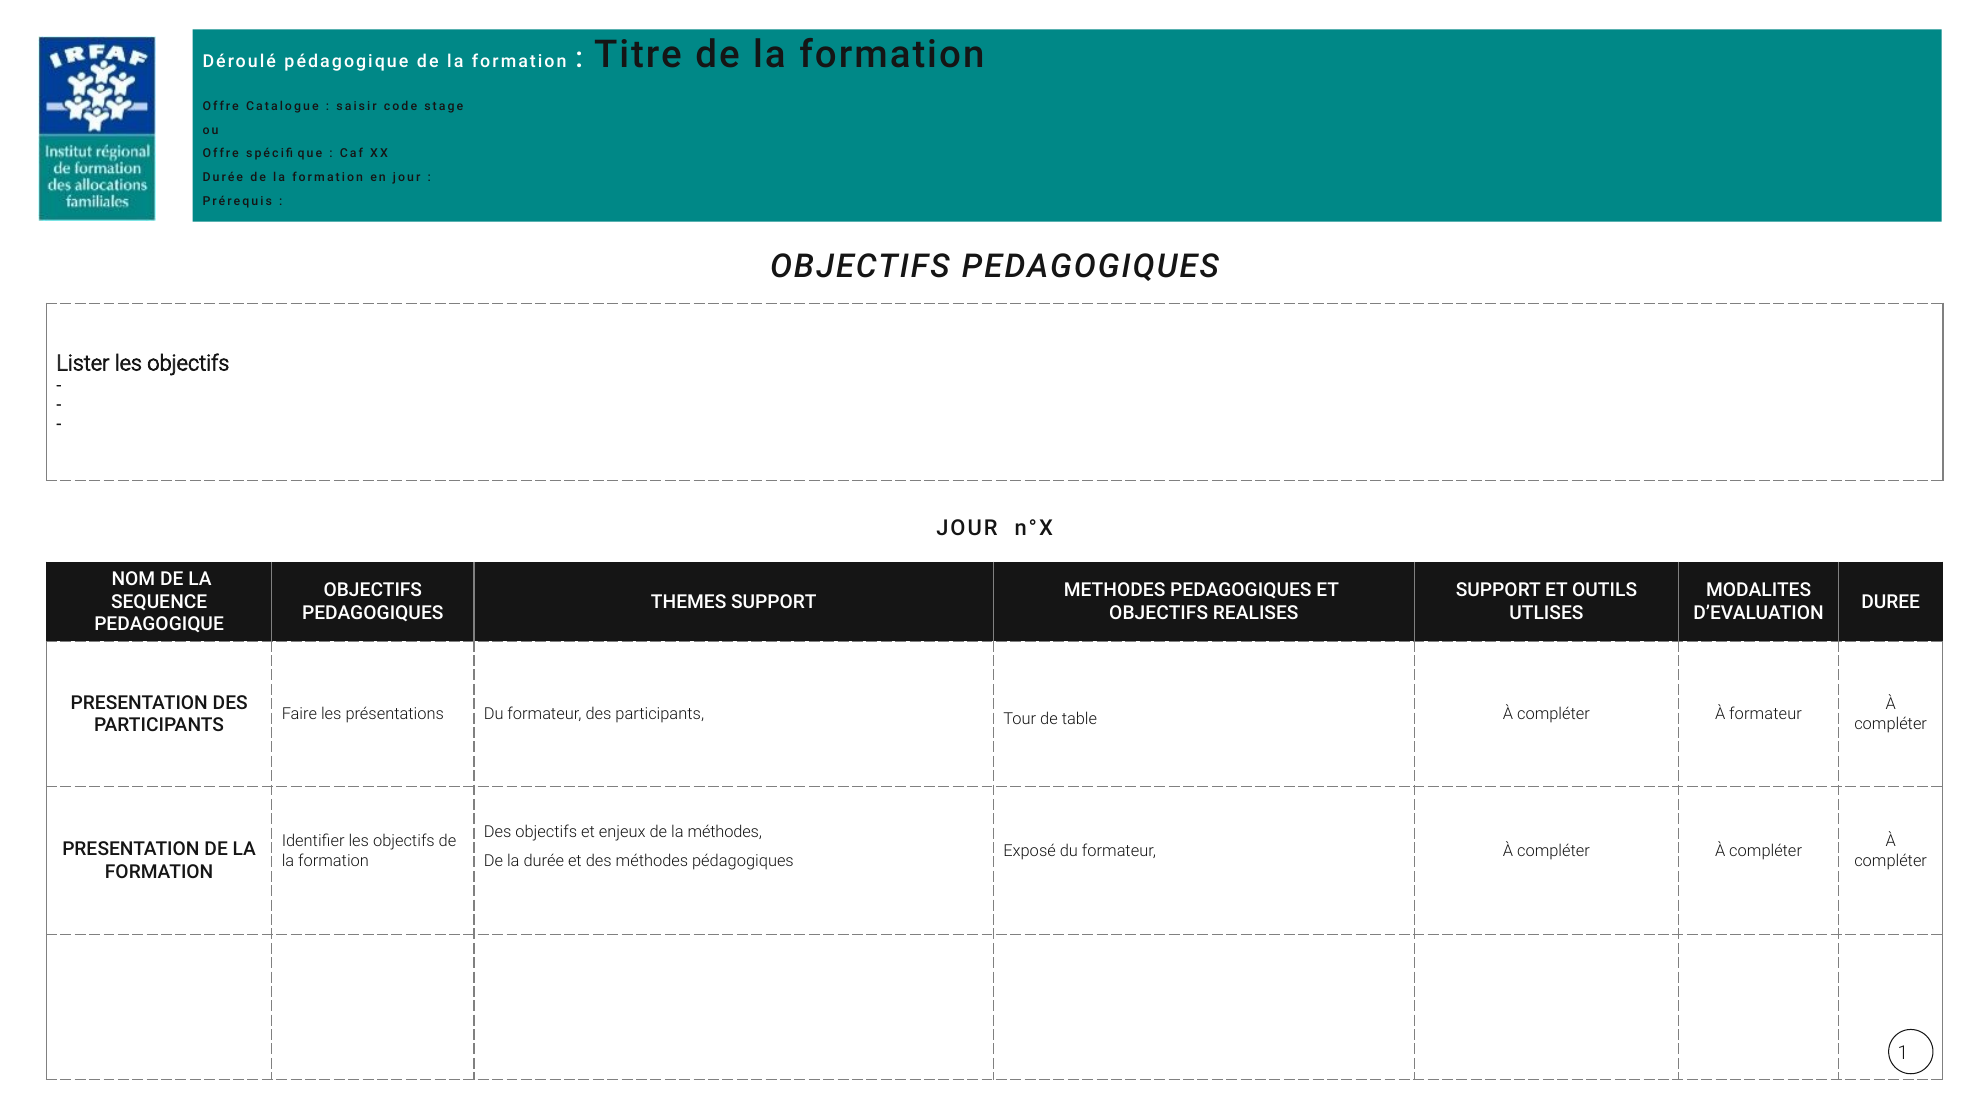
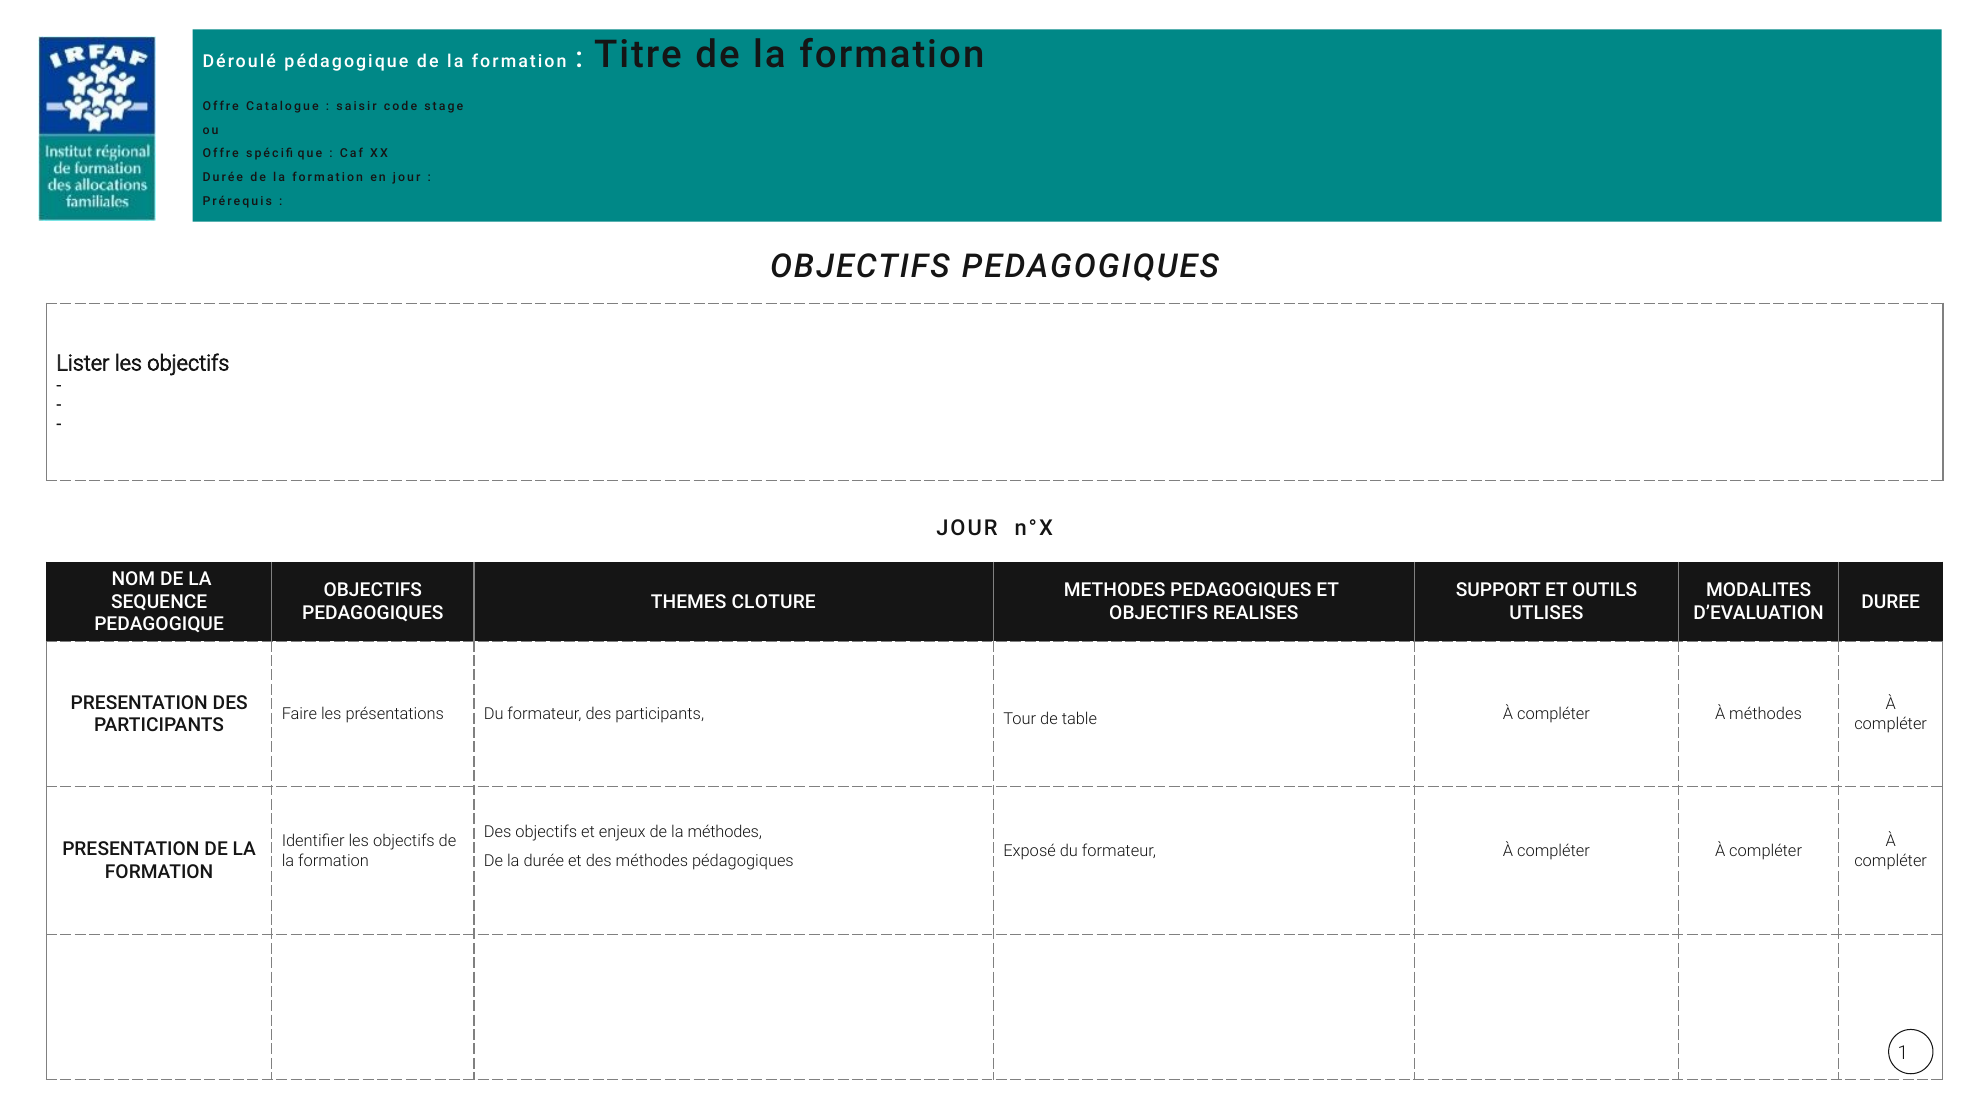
THEMES SUPPORT: SUPPORT -> CLOTURE (774, 602)
À formateur: formateur -> méthodes (1766, 714)
